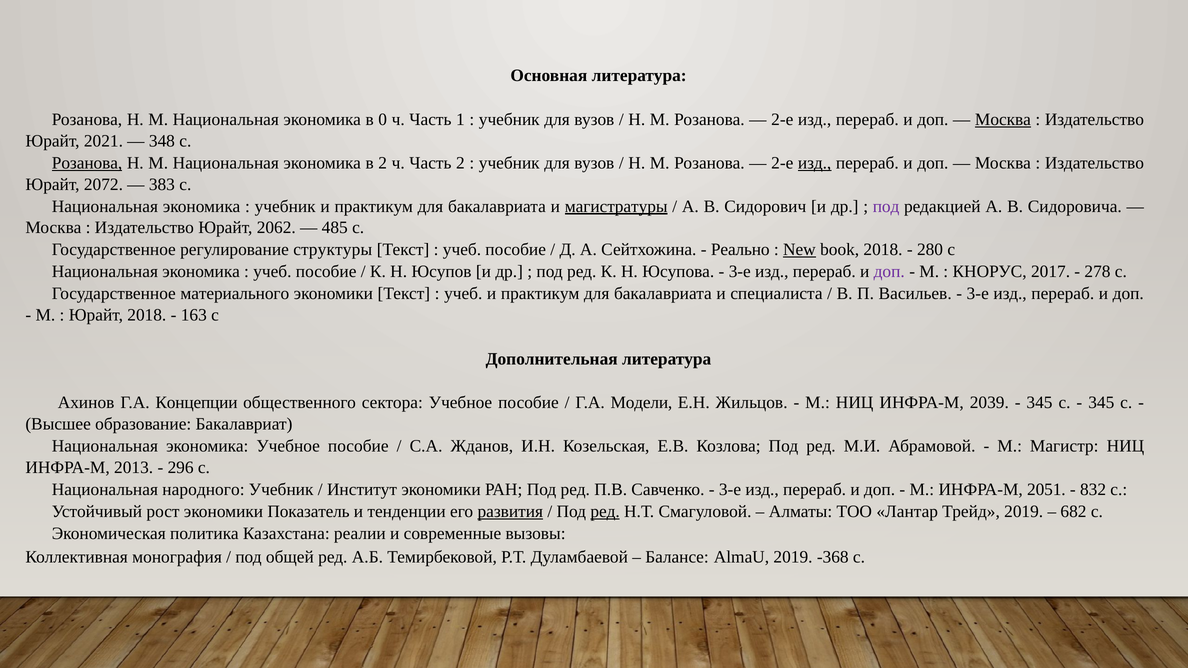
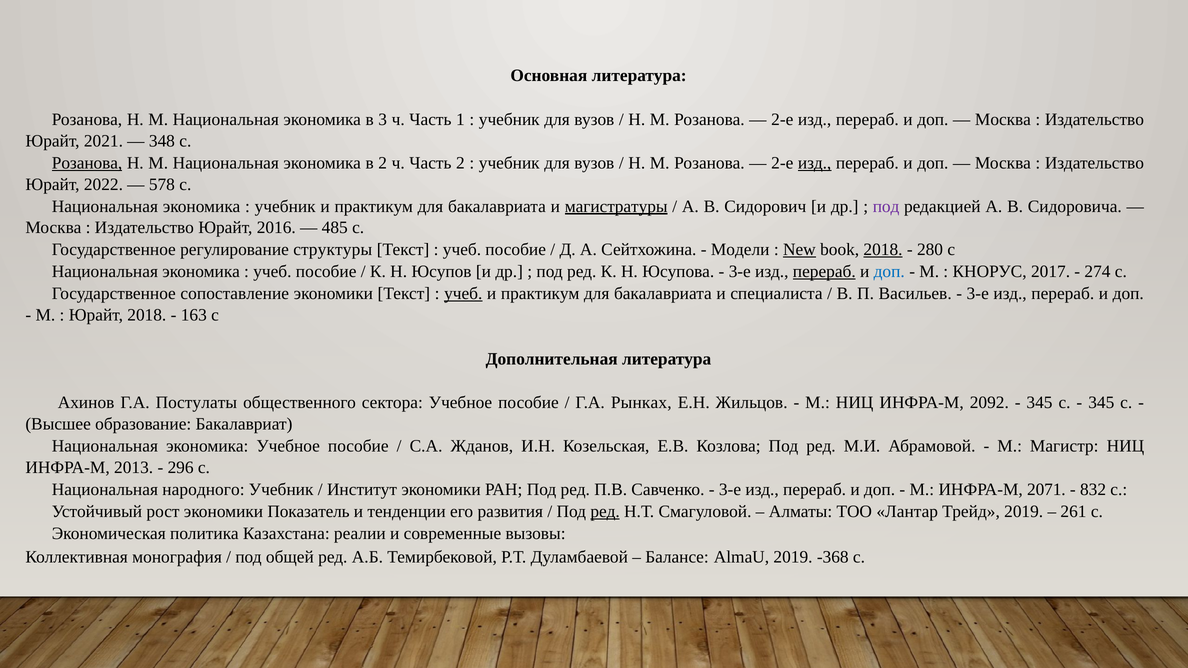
0: 0 -> 3 (383, 120)
Москва underline: present -> none (1003, 120)
2072: 2072 -> 2022 (103, 184)
383: 383 -> 578 (162, 184)
2062: 2062 -> 2016 (276, 228)
Реально: Реально -> Модели (740, 250)
2018 underline: none -> present (883, 250)
перераб underline: none -> present (824, 272)
доп colour: purple -> blue (889, 272)
278: 278 -> 274 (1097, 272)
материального: материального -> сопоставление (235, 294)
учеб underline: none -> present (463, 294)
Концепции: Концепции -> Постулаты (196, 403)
Модели: Модели -> Рынках (641, 403)
2039: 2039 -> 2092 (989, 403)
2051: 2051 -> 2071 (1046, 490)
развития underline: present -> none (510, 512)
682: 682 -> 261 (1074, 512)
